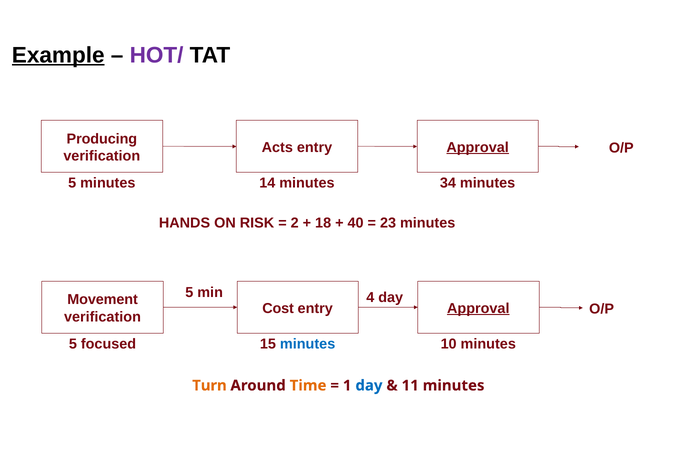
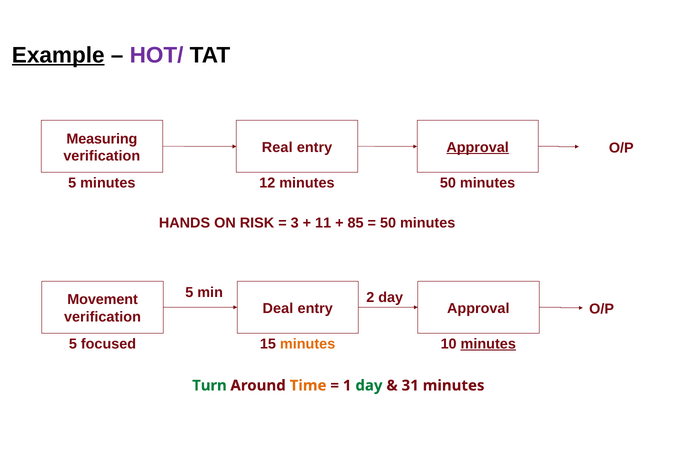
Producing: Producing -> Measuring (102, 139)
Acts: Acts -> Real (277, 148)
14: 14 -> 12 (267, 183)
minutes 34: 34 -> 50 (448, 183)
2: 2 -> 3 (295, 223)
18: 18 -> 11 (323, 223)
40: 40 -> 85 (356, 223)
23: 23 -> 50 (388, 223)
4: 4 -> 2 (370, 298)
Cost: Cost -> Deal (278, 309)
Approval underline: present -> none (478, 309)
minutes colour: blue -> orange (308, 344)
minutes underline: none -> present (488, 344)
Turn colour: orange -> green (209, 386)
day colour: blue -> green (369, 386)
11: 11 -> 31 (410, 386)
